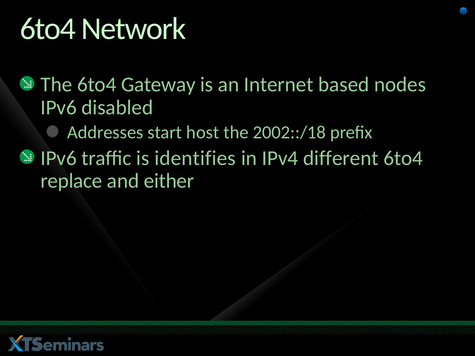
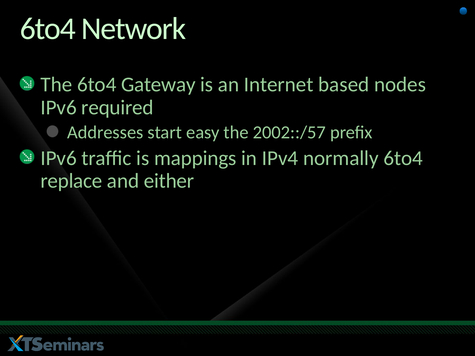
disabled: disabled -> required (117, 108)
host: host -> easy (203, 133)
2002::/18: 2002::/18 -> 2002::/57 (289, 133)
identifies: identifies -> mappings (195, 158)
different: different -> normally (341, 158)
